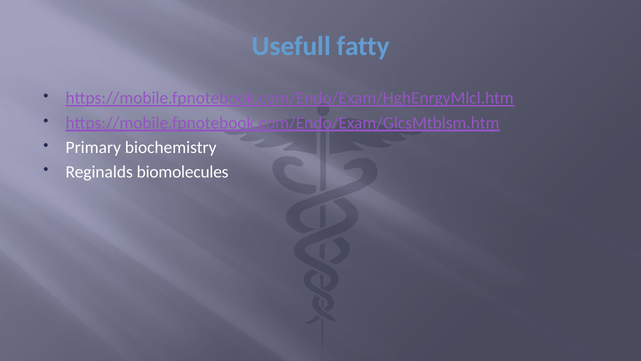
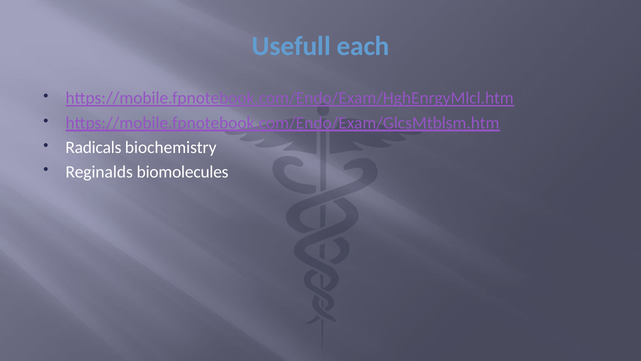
fatty: fatty -> each (363, 46)
Primary: Primary -> Radicals (93, 148)
